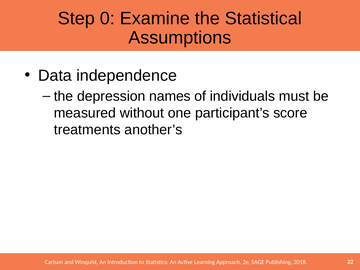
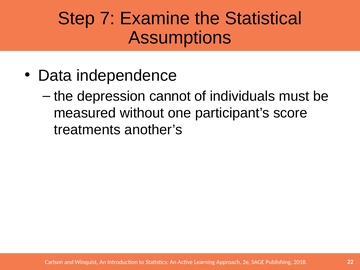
0: 0 -> 7 (107, 18)
names: names -> cannot (170, 96)
